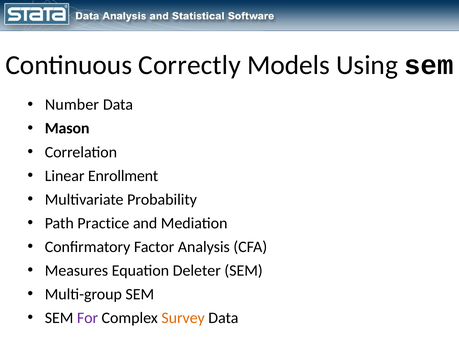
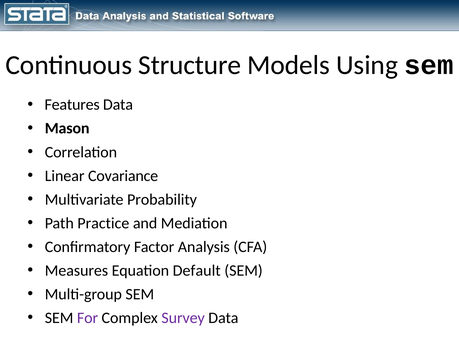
Correctly: Correctly -> Structure (190, 65)
Number: Number -> Features (72, 105)
Enrollment: Enrollment -> Covariance (123, 176)
Deleter: Deleter -> Default (197, 271)
Survey colour: orange -> purple (183, 318)
